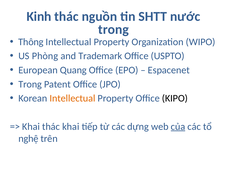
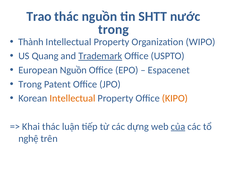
Kinh: Kinh -> Trao (39, 17)
Thông: Thông -> Thành (31, 42)
Phòng: Phòng -> Quang (45, 56)
Trademark underline: none -> present (100, 56)
European Quang: Quang -> Nguồn (73, 70)
KIPO colour: black -> orange (175, 98)
thác khai: khai -> luận (71, 127)
